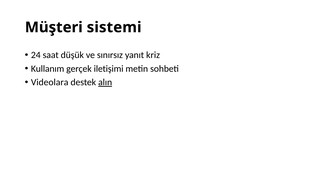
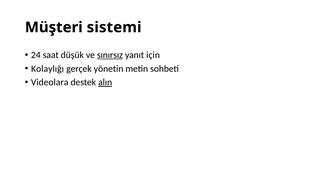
sınırsız underline: none -> present (110, 55)
kriz: kriz -> için (153, 55)
Kullanım: Kullanım -> Kolaylığı (48, 69)
iletişimi: iletişimi -> yönetin (109, 69)
